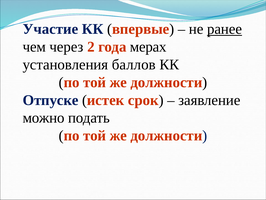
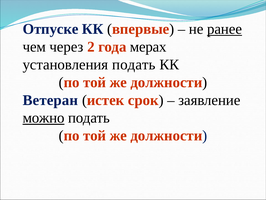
Участие: Участие -> Отпуске (51, 29)
установления баллов: баллов -> подать (134, 64)
Отпуске: Отпуске -> Ветеран (50, 100)
можно underline: none -> present (44, 118)
